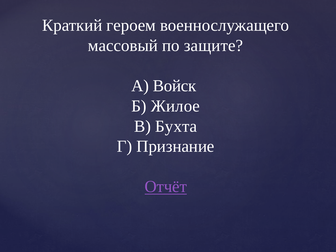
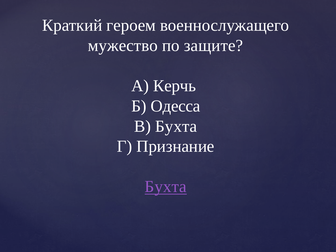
массовый: массовый -> мужество (123, 46)
Войск: Войск -> Керчь (175, 86)
Жилое: Жилое -> Одесса (176, 106)
Отчёт: Отчёт -> Бухта (166, 187)
